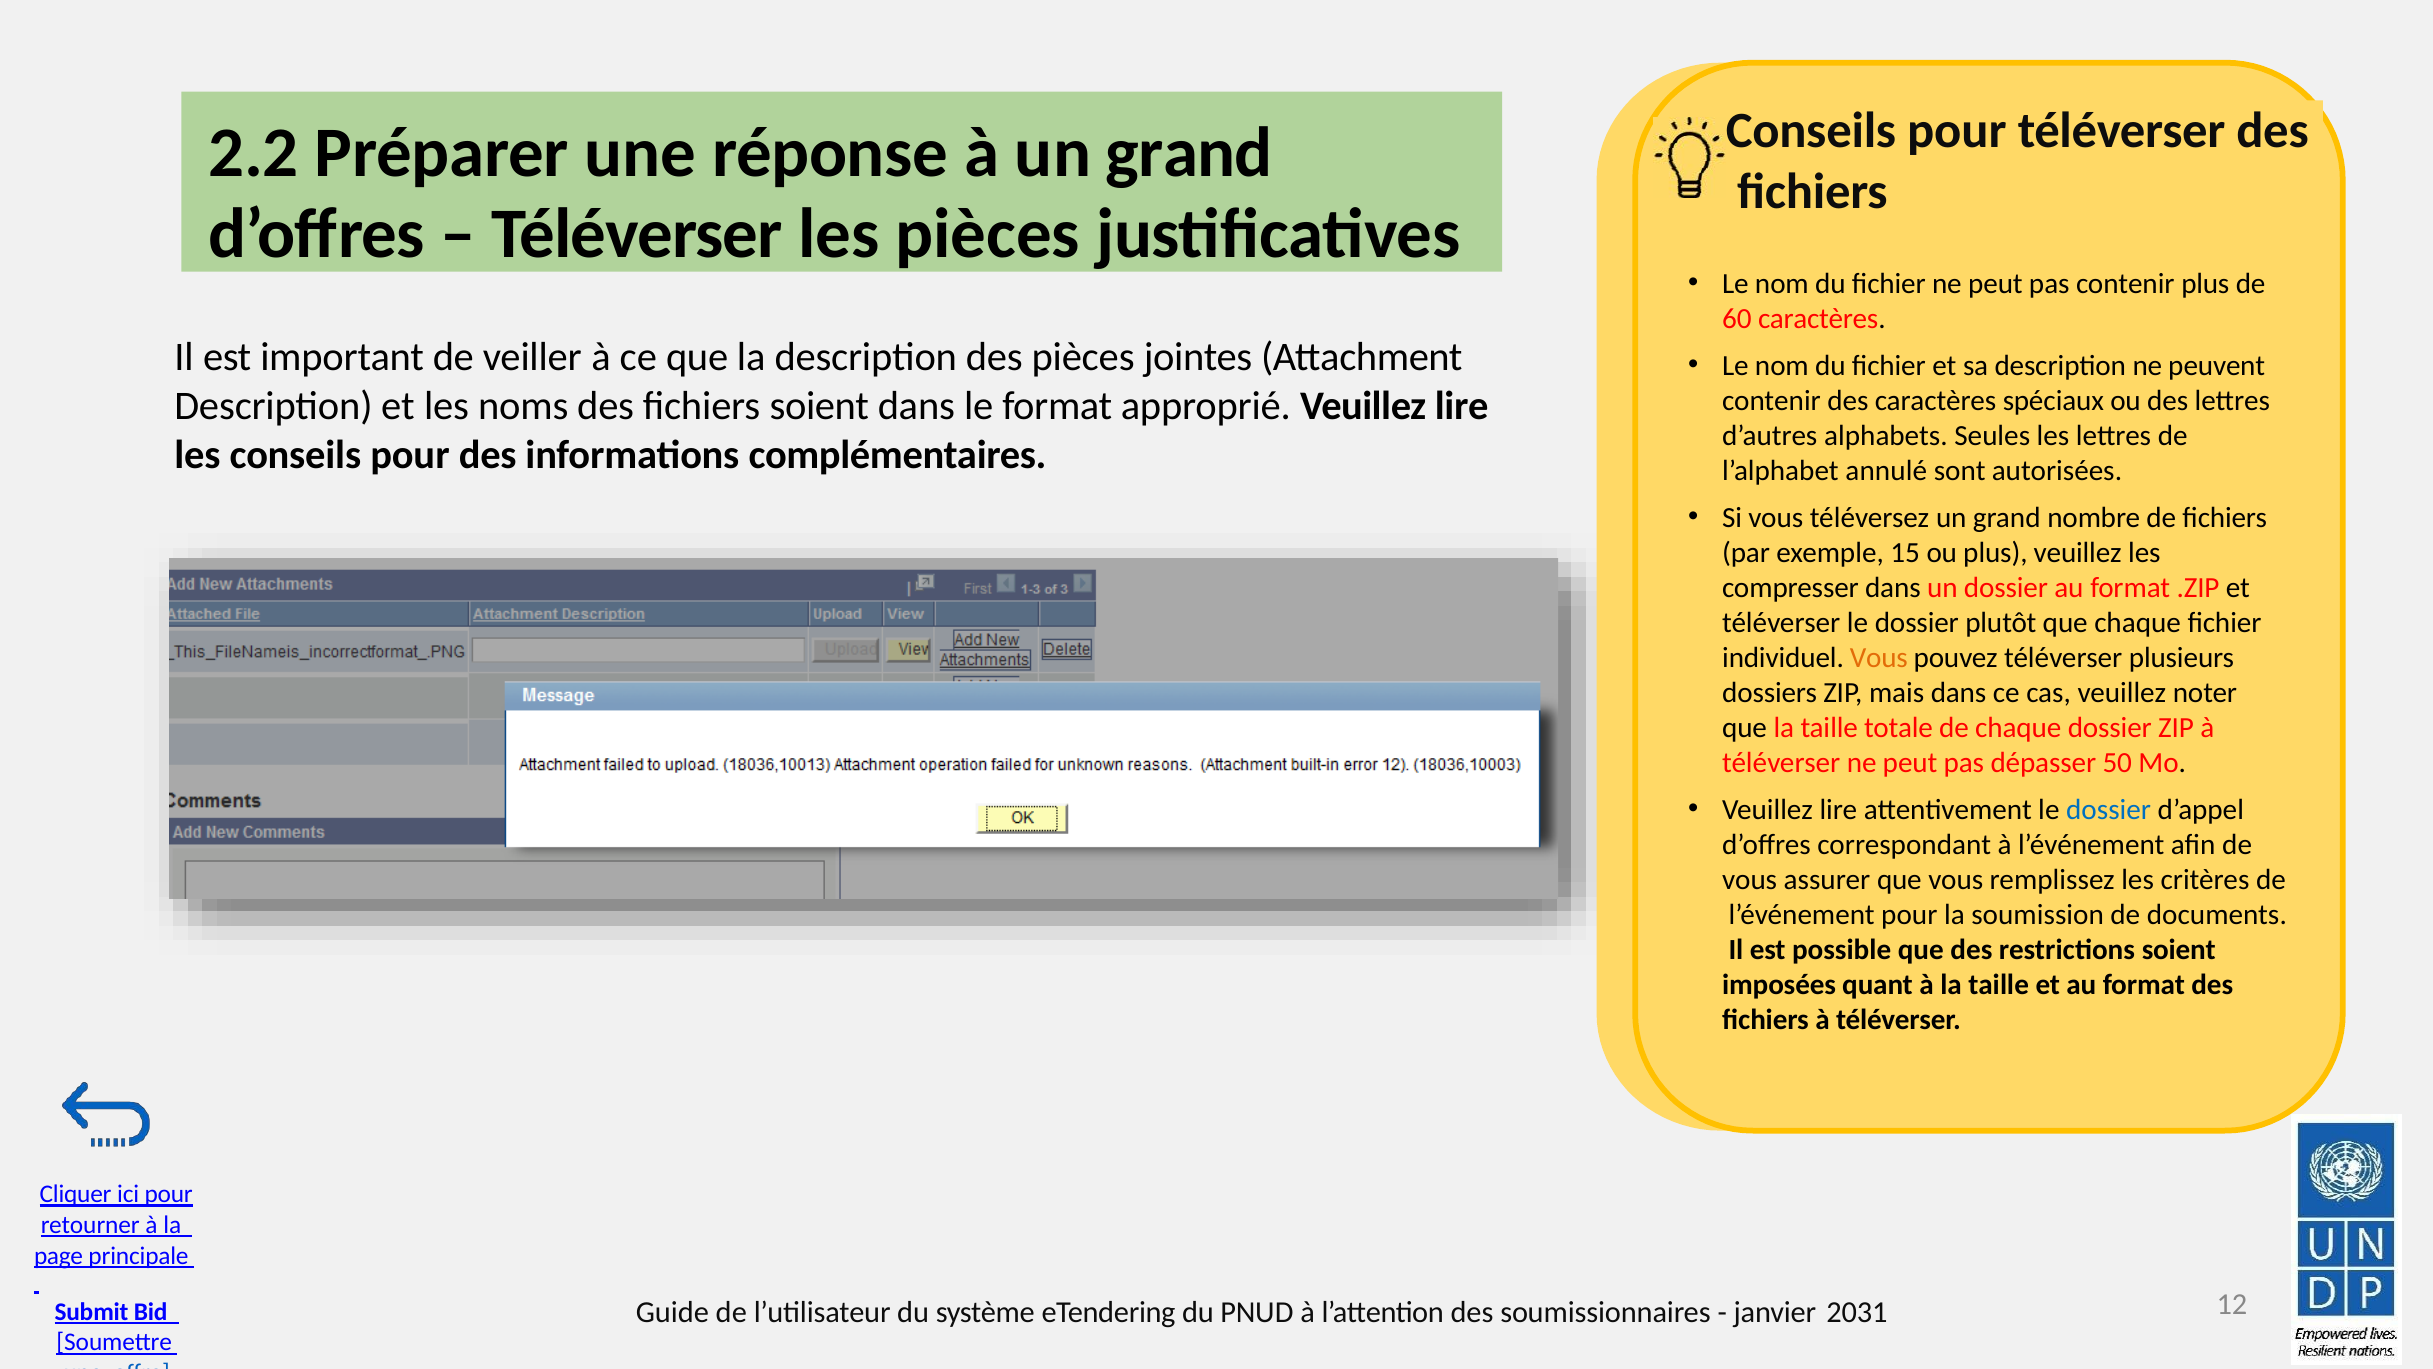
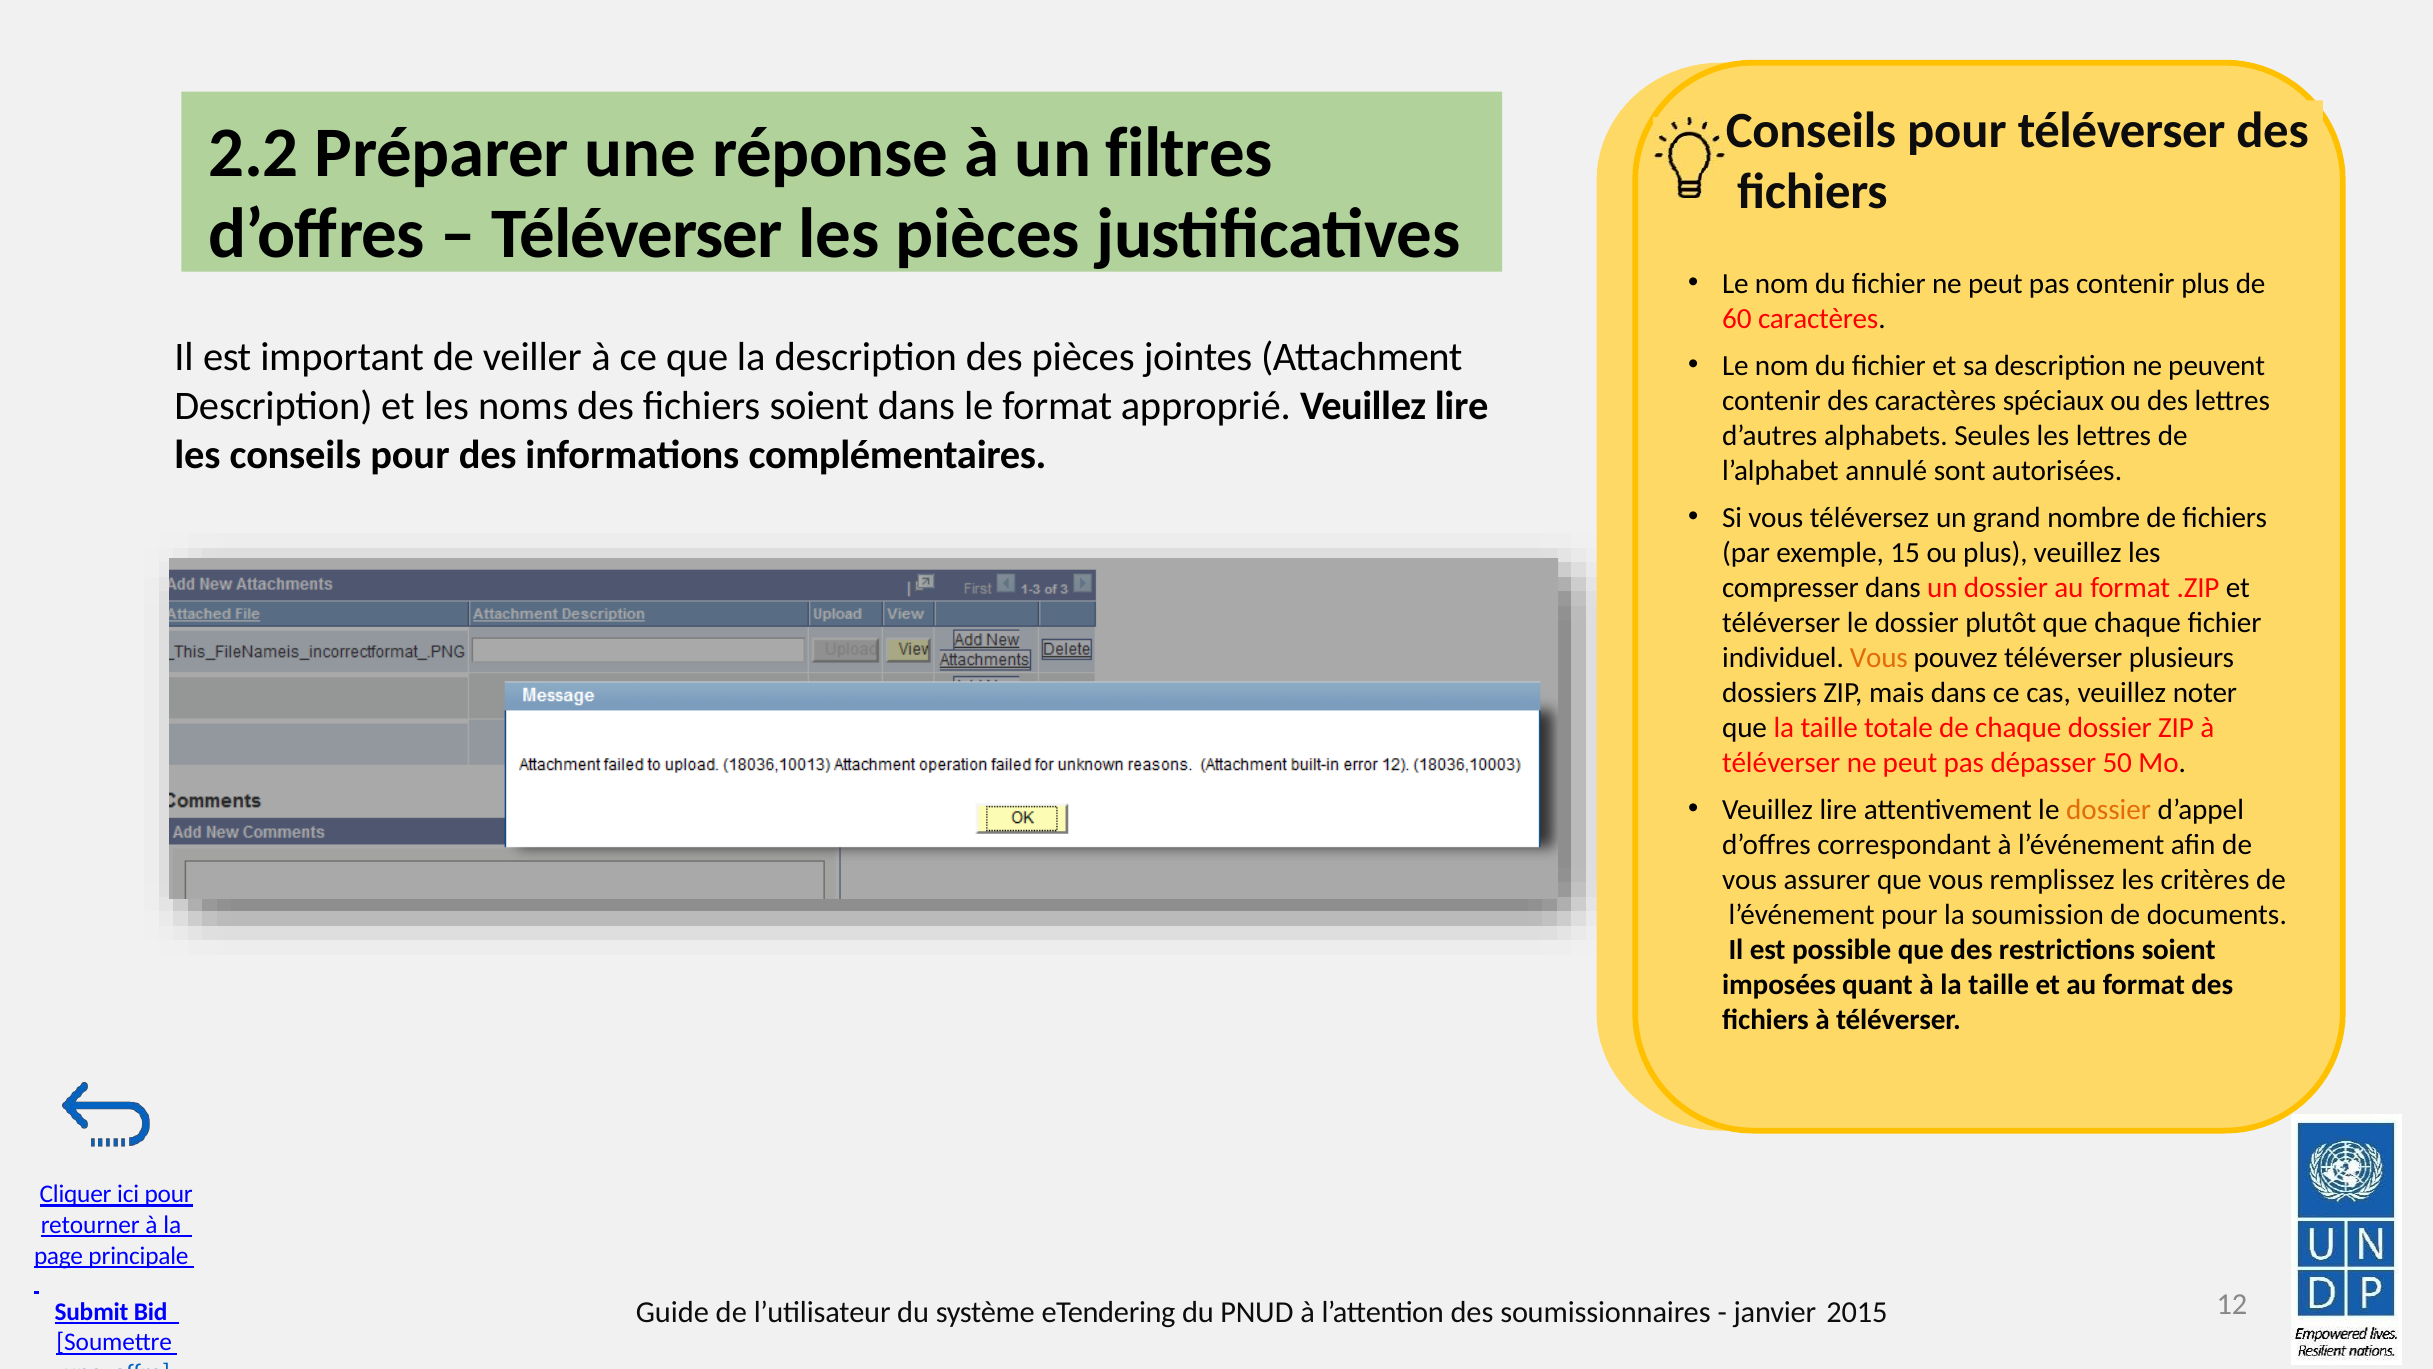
à un grand: grand -> filtres (1189, 153)
dossier colour: blue -> orange (2109, 810)
2031: 2031 -> 2015 (1857, 1312)
